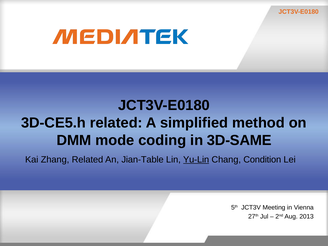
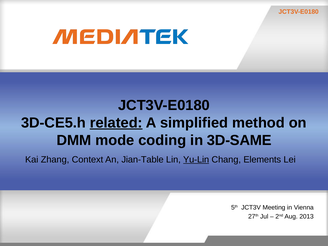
related underline: none -> present (116, 123)
Zhang Related: Related -> Context (87, 160)
Condition: Condition -> Elements (262, 160)
